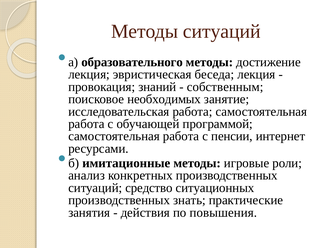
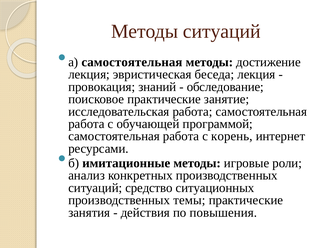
а образовательного: образовательного -> самостоятельная (132, 62)
собственным: собственным -> обследование (225, 87)
поисковое необходимых: необходимых -> практические (164, 99)
пенсии: пенсии -> корень (232, 136)
знать: знать -> темы (189, 200)
